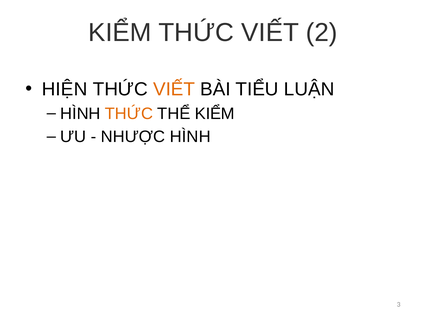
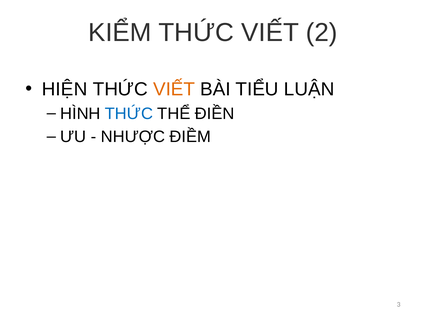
THỨC colour: orange -> blue (129, 114)
THỂ KIỂM: KIỂM -> ĐIỀN (215, 114)
NHƯỢC HÌNH: HÌNH -> ĐIỀM (190, 137)
